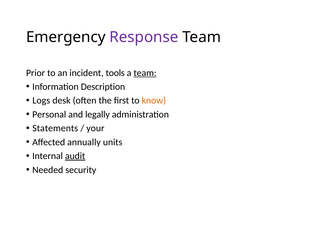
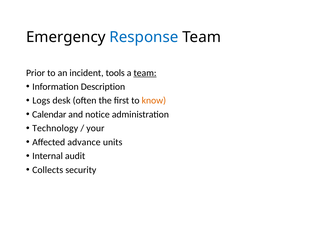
Response colour: purple -> blue (144, 37)
Personal: Personal -> Calendar (49, 115)
legally: legally -> notice (97, 115)
Statements: Statements -> Technology (55, 128)
annually: annually -> advance (84, 142)
audit underline: present -> none (75, 156)
Needed: Needed -> Collects (48, 170)
